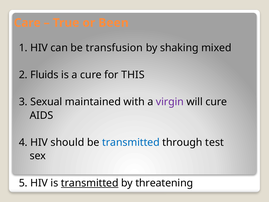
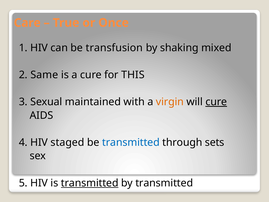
Been: Been -> Once (114, 23)
Fluids: Fluids -> Same (44, 75)
virgin colour: purple -> orange (170, 102)
cure underline: none -> present (216, 102)
should: should -> staged (67, 142)
test: test -> sets (215, 142)
by threatening: threatening -> transmitted (164, 183)
